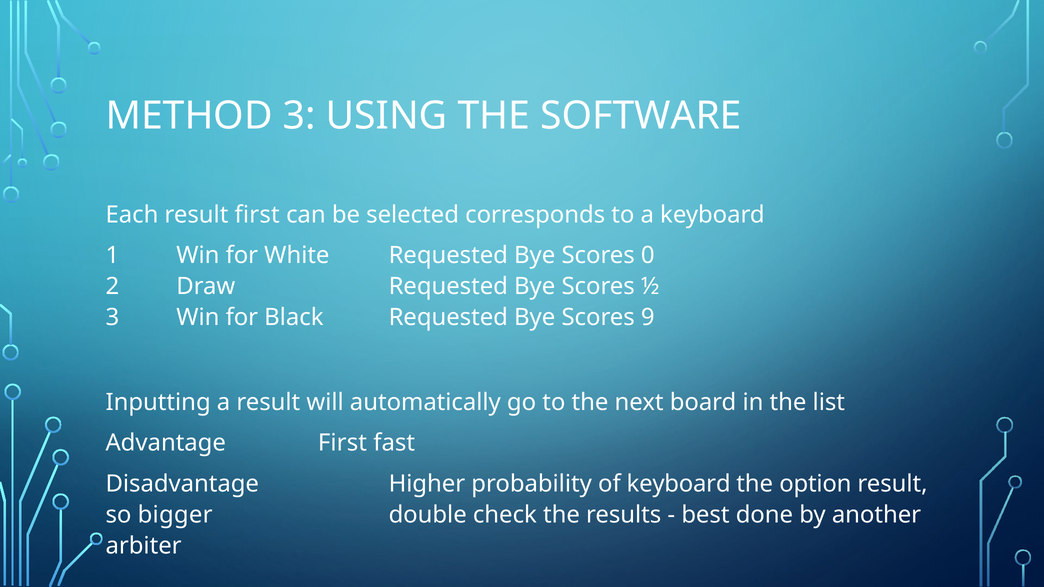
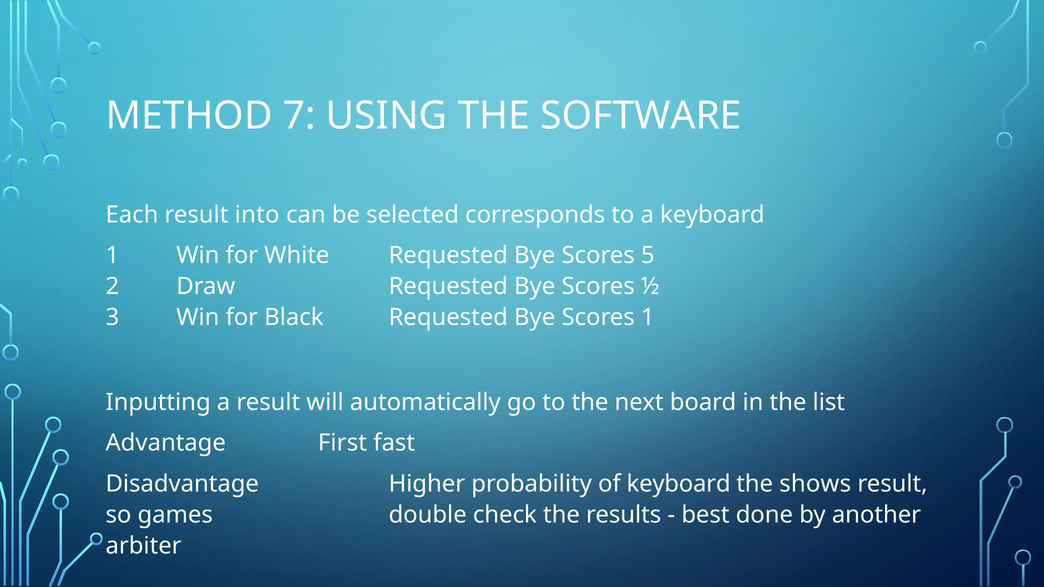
METHOD 3: 3 -> 7 (299, 116)
result first: first -> into (257, 215)
0: 0 -> 5 (648, 256)
Scores 9: 9 -> 1 (648, 318)
option: option -> shows (815, 484)
bigger: bigger -> games (175, 515)
